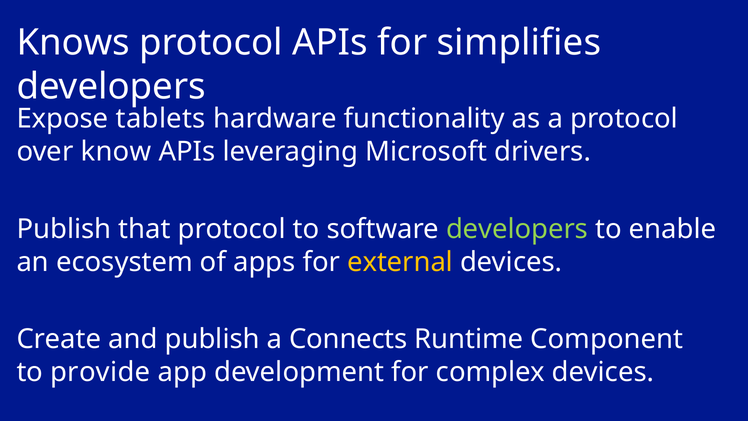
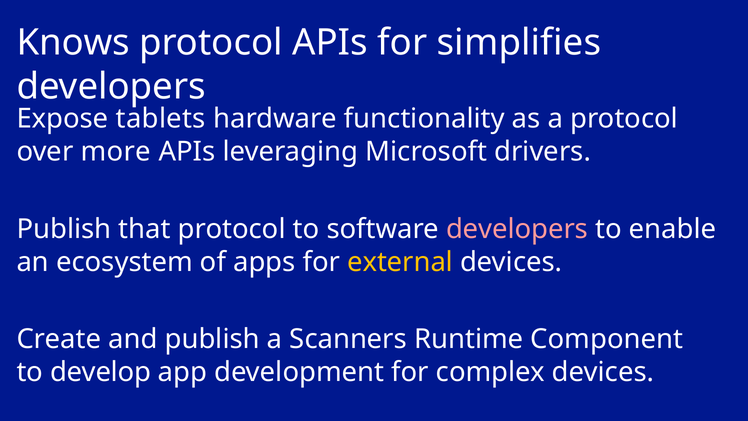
know: know -> more (116, 152)
developers colour: light green -> pink (517, 229)
Connects: Connects -> Scanners (348, 339)
provide: provide -> develop (101, 372)
